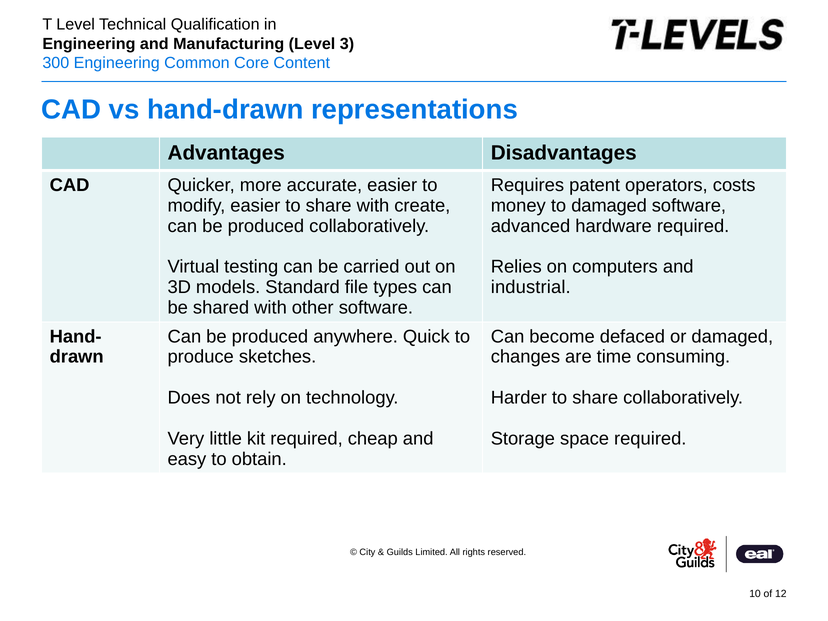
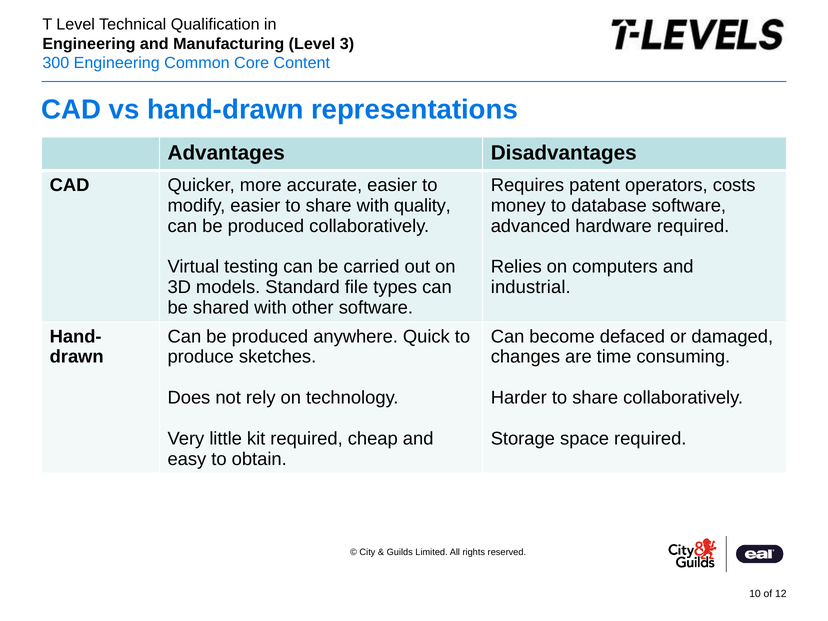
create: create -> quality (422, 205)
to damaged: damaged -> database (609, 205)
